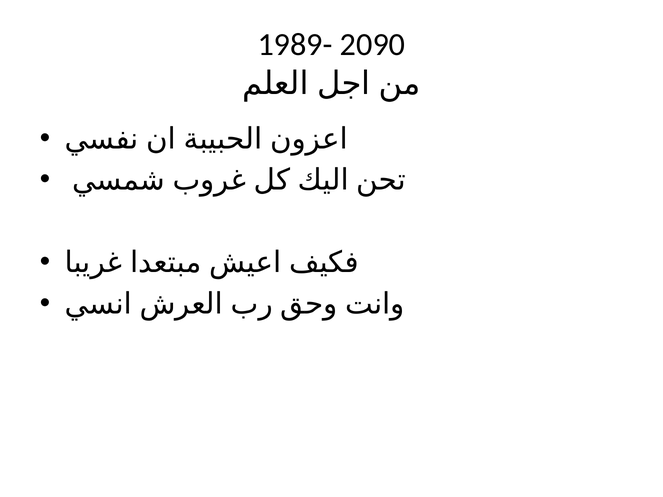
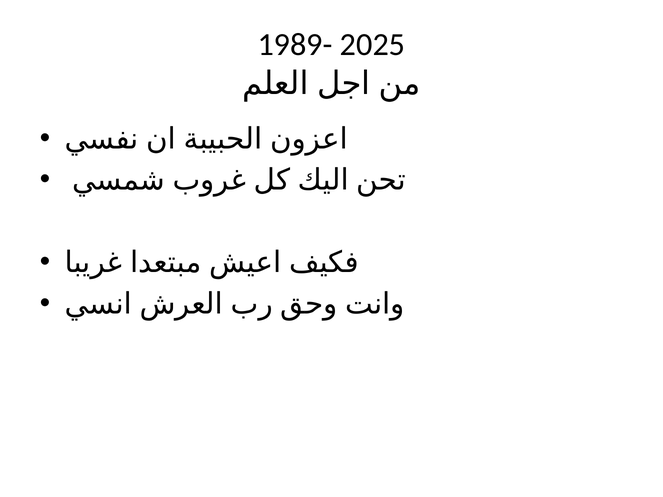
2090: 2090 -> 2025 (373, 45)
